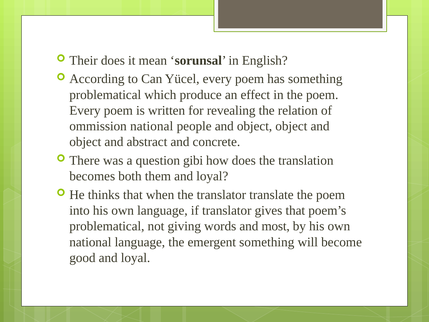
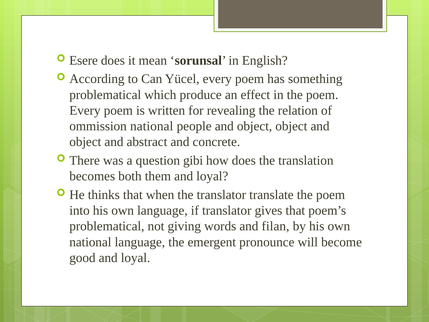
Their: Their -> Esere (84, 60)
most: most -> filan (276, 226)
emergent something: something -> pronounce (267, 242)
